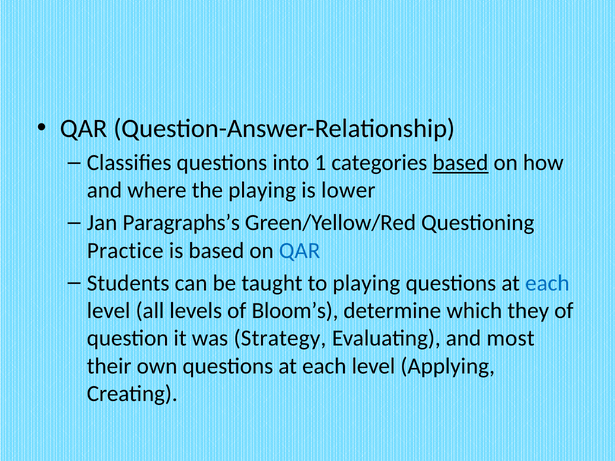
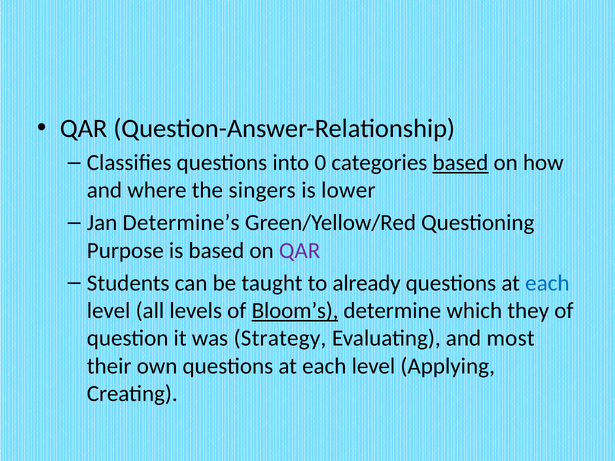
1: 1 -> 0 (320, 163)
the playing: playing -> singers (262, 190)
Paragraphs’s: Paragraphs’s -> Determine’s (181, 223)
Practice: Practice -> Purpose (125, 251)
QAR colour: blue -> purple (300, 251)
to playing: playing -> already (367, 283)
Bloom’s underline: none -> present (295, 311)
